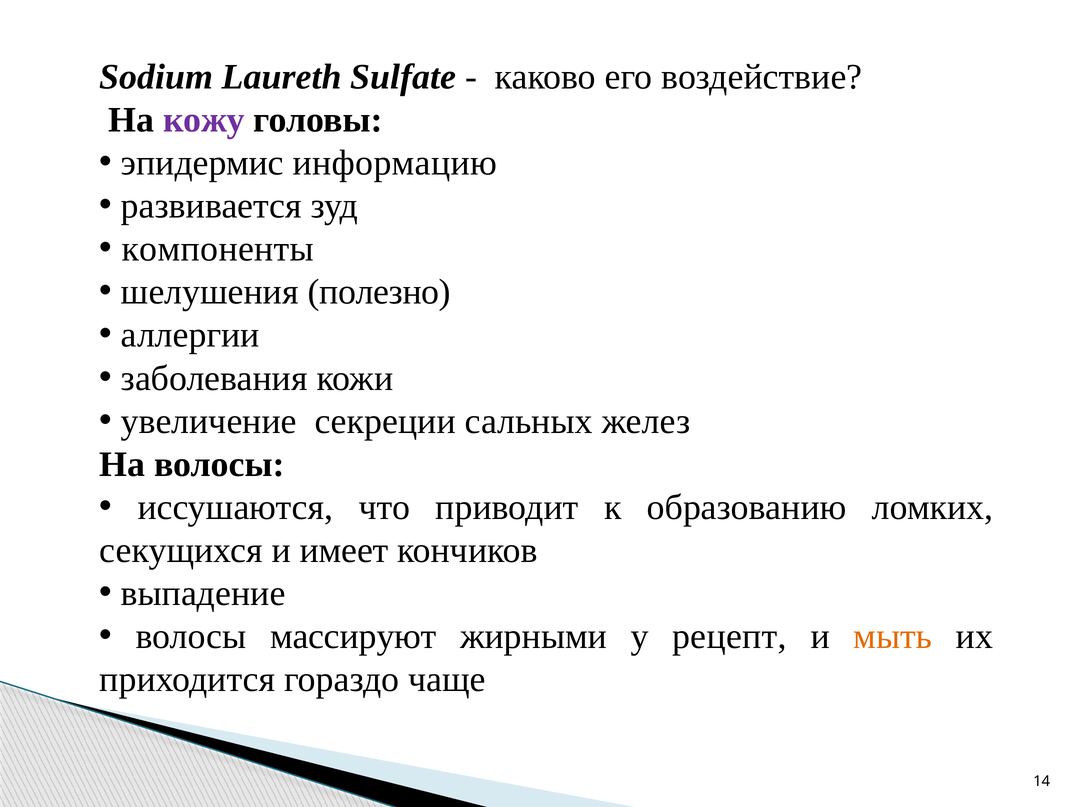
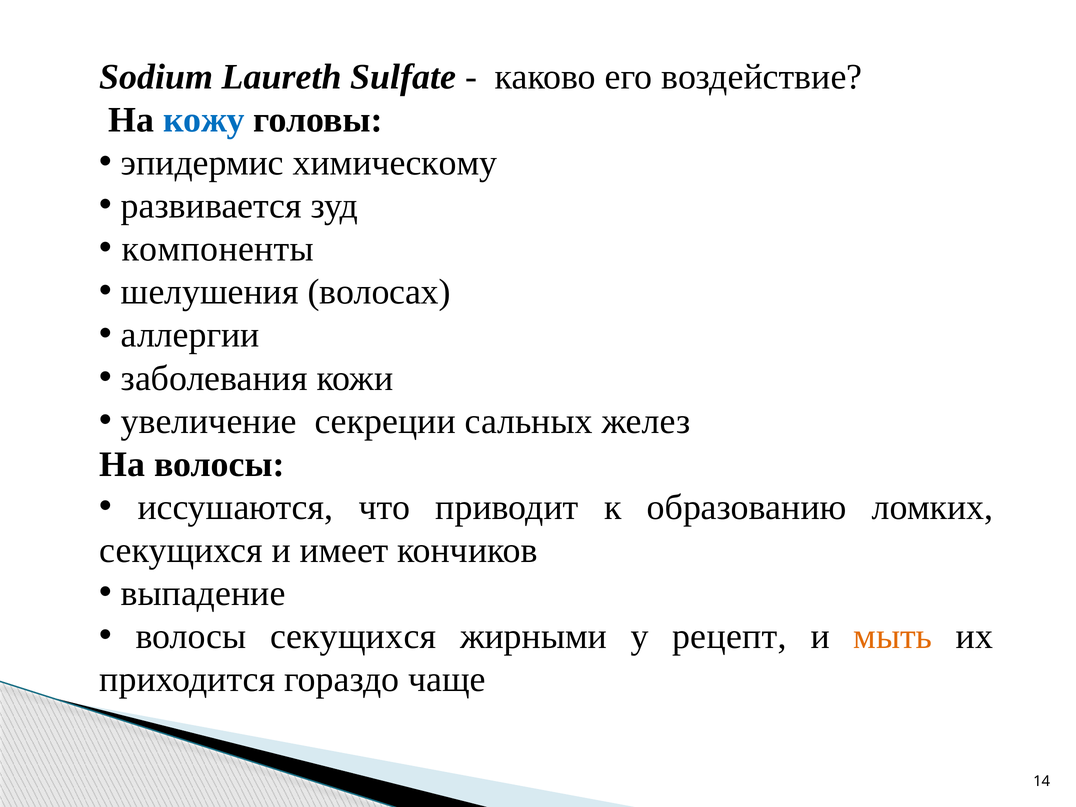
кожу colour: purple -> blue (204, 120)
информацию: информацию -> химическому (395, 163)
полезно: полезно -> волосах (379, 292)
волосы массируют: массируют -> секущихся (353, 636)
